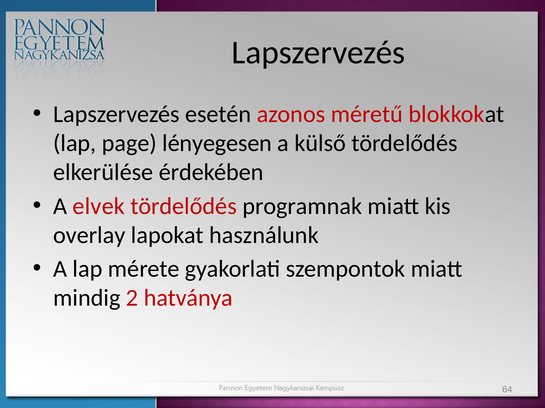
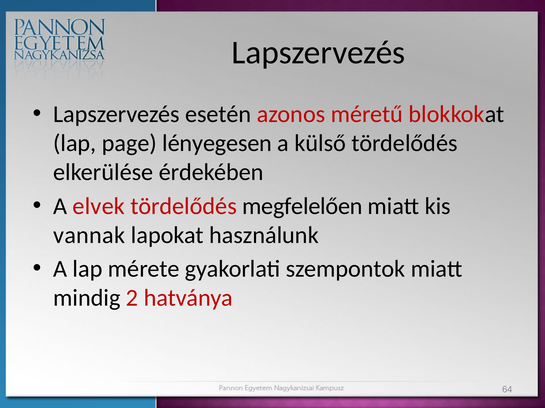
programnak: programnak -> megfelelően (302, 206)
overlay: overlay -> vannak (89, 235)
